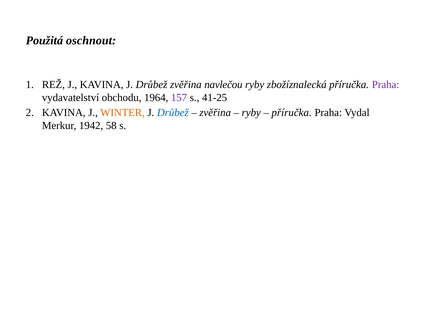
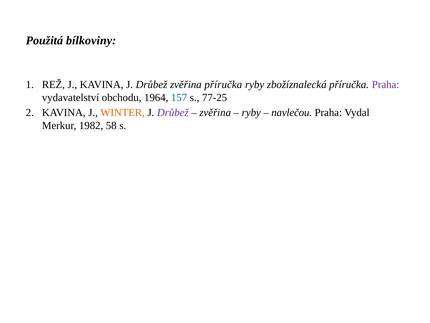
oschnout: oschnout -> bílkoviny (91, 41)
zvěřina navlečou: navlečou -> příručka (223, 85)
157 colour: purple -> blue (179, 98)
41-25: 41-25 -> 77-25 (215, 98)
Drůbež colour: blue -> purple (173, 113)
příručka: příručka -> navlečou (292, 113)
1942: 1942 -> 1982 (91, 125)
